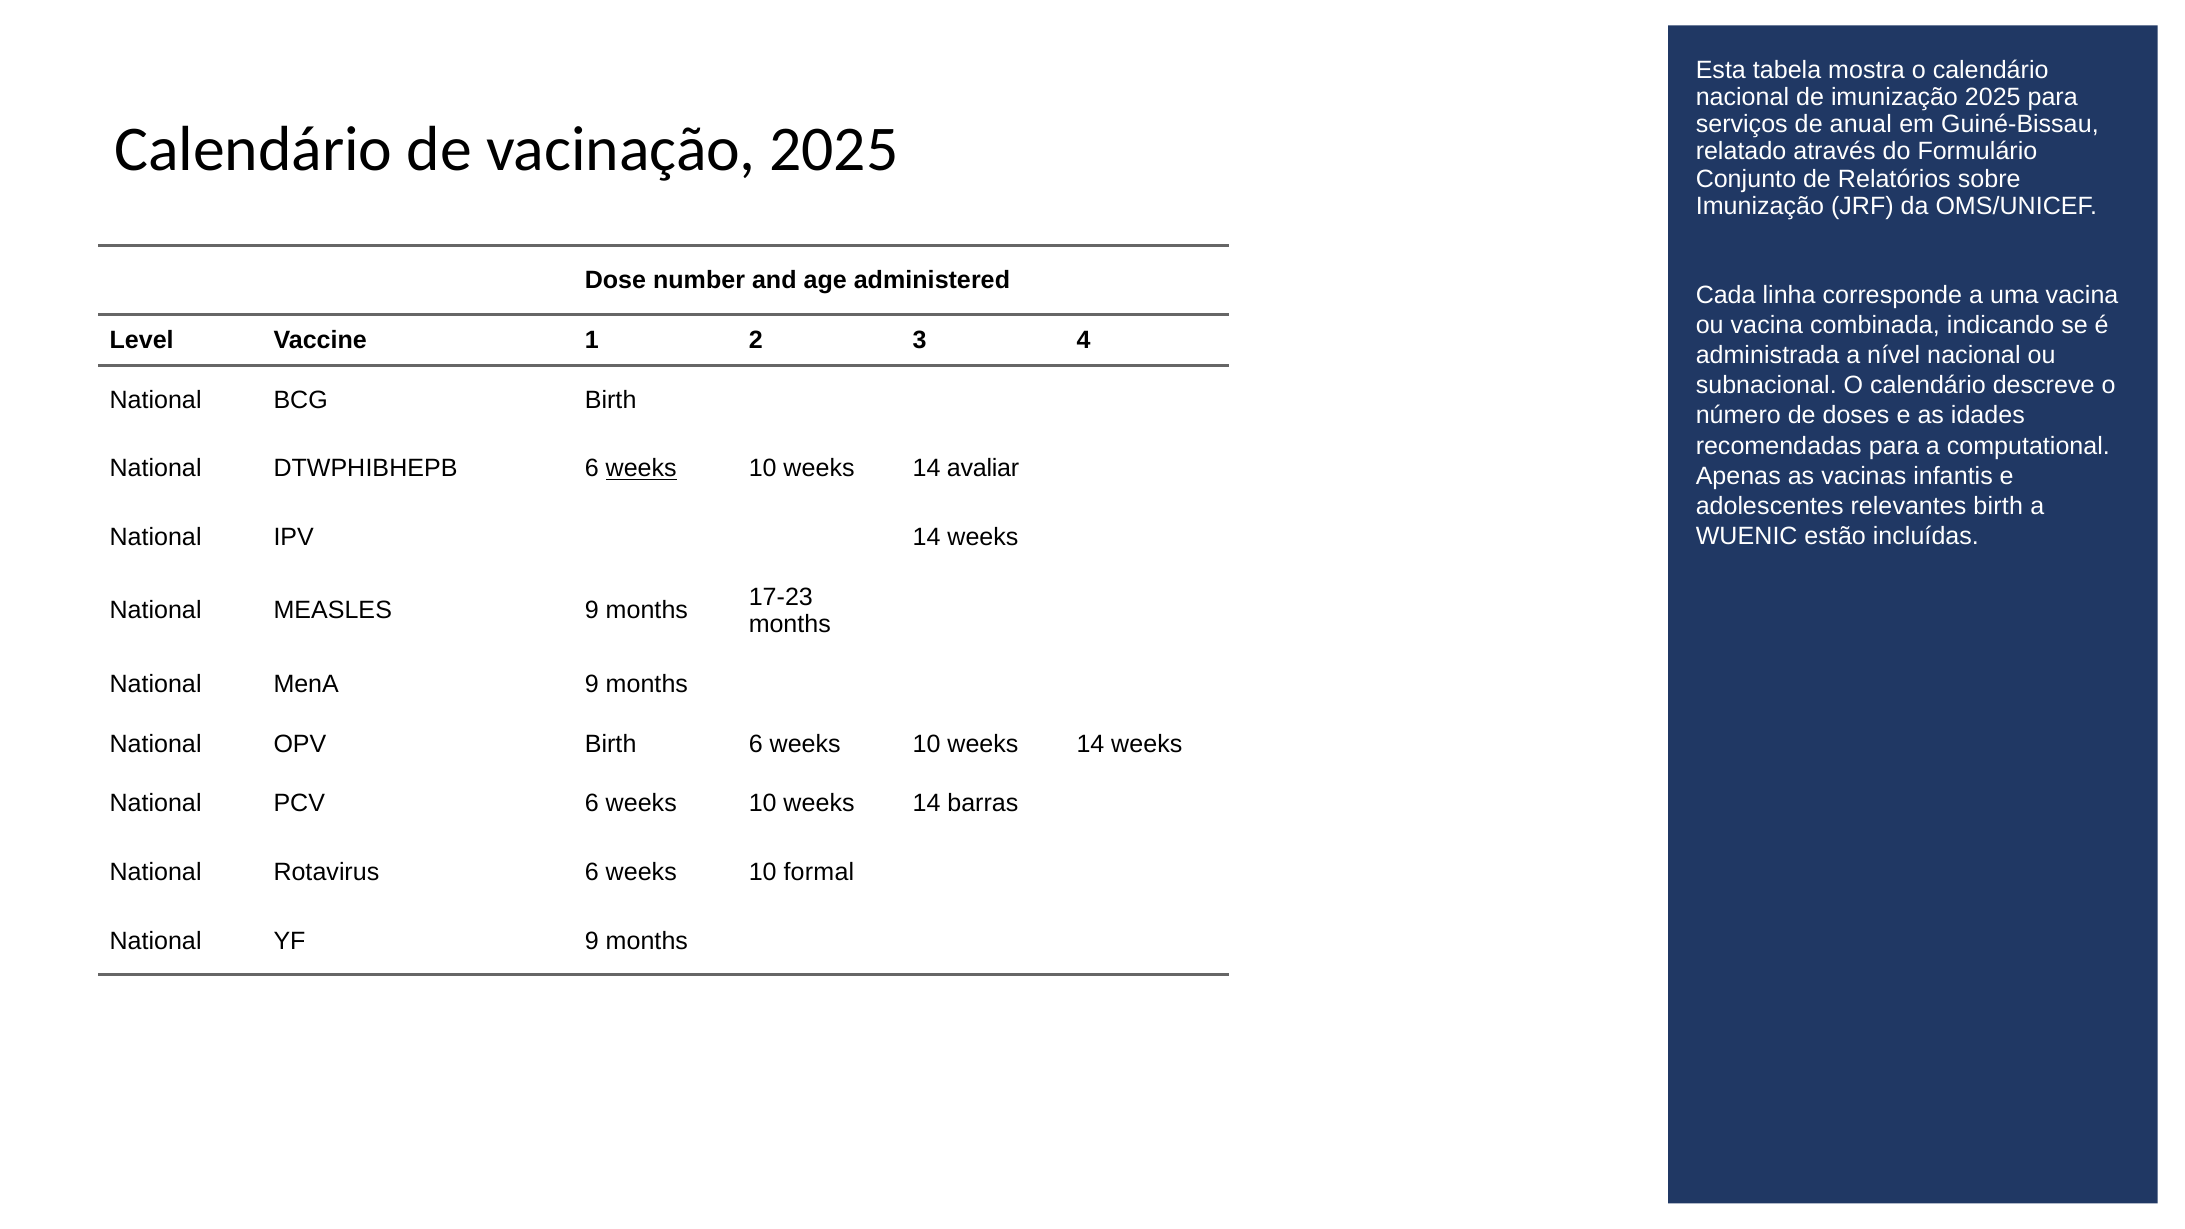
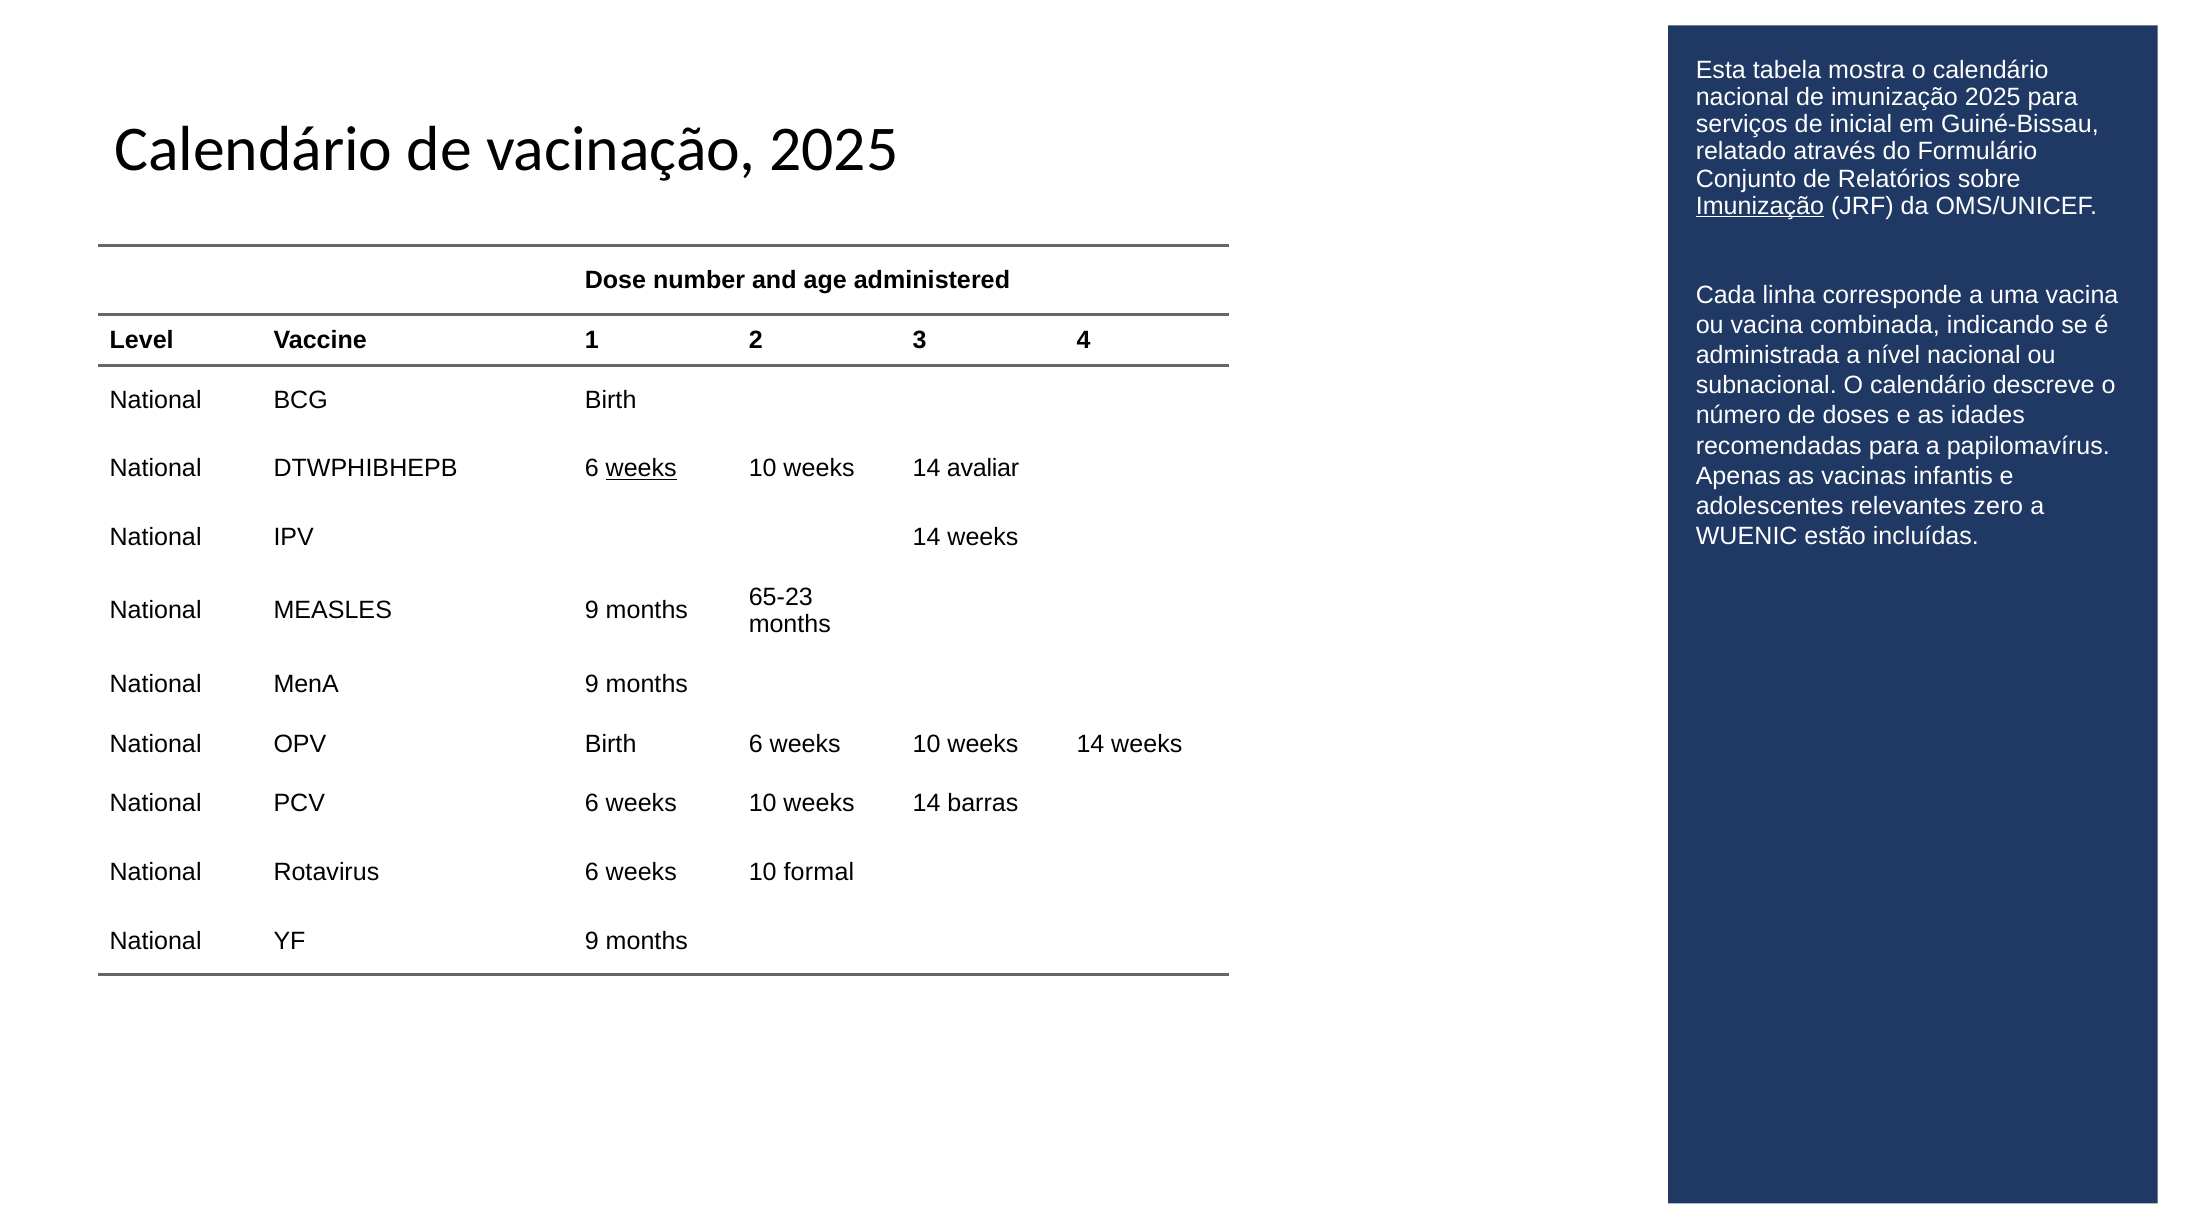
anual: anual -> inicial (1861, 125)
Imunização underline: none -> present (1760, 206)
computational: computational -> papilomavírus (2028, 446)
relevantes birth: birth -> zero (1998, 506)
17-23: 17-23 -> 65-23 (781, 597)
